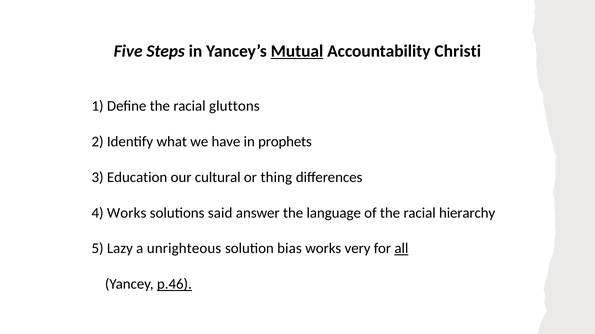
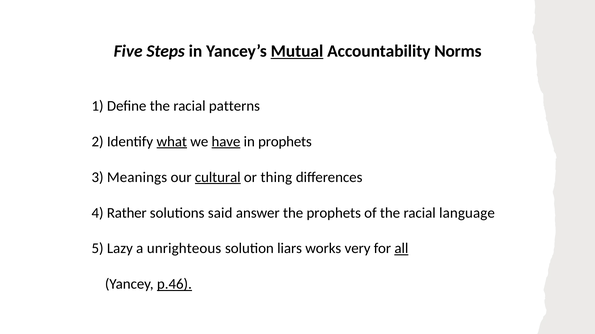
Christi: Christi -> Norms (458, 51)
gluttons: gluttons -> patterns (234, 106)
what underline: none -> present (172, 142)
have underline: none -> present (226, 142)
Education: Education -> Meanings (137, 178)
cultural underline: none -> present (218, 178)
4 Works: Works -> Rather (127, 213)
the language: language -> prophets (334, 213)
hierarchy: hierarchy -> language (467, 213)
bias: bias -> liars (290, 249)
